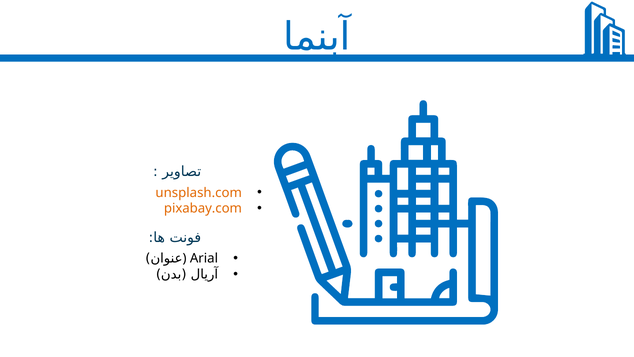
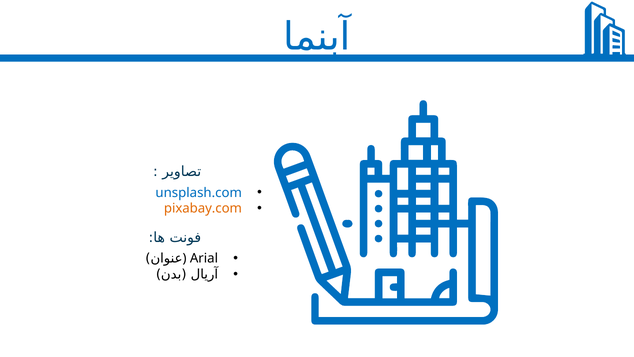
unsplash.com colour: orange -> blue (199, 192)
